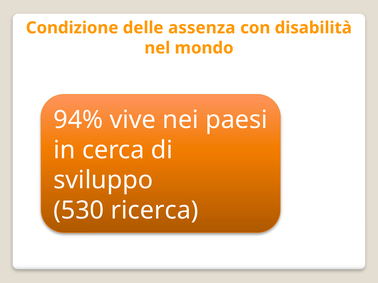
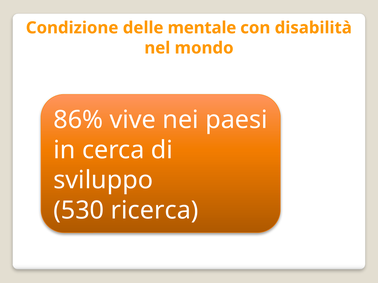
assenza: assenza -> mentale (202, 28)
94%: 94% -> 86% (78, 120)
